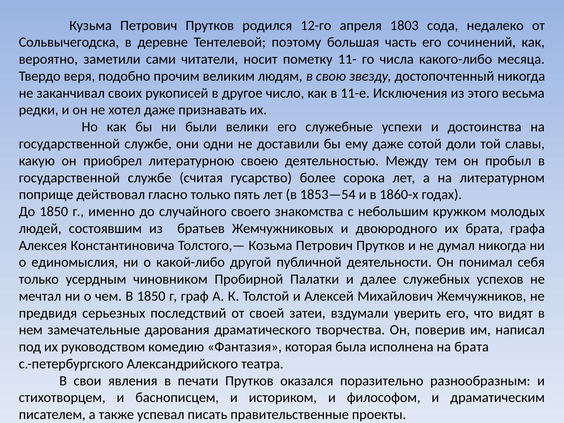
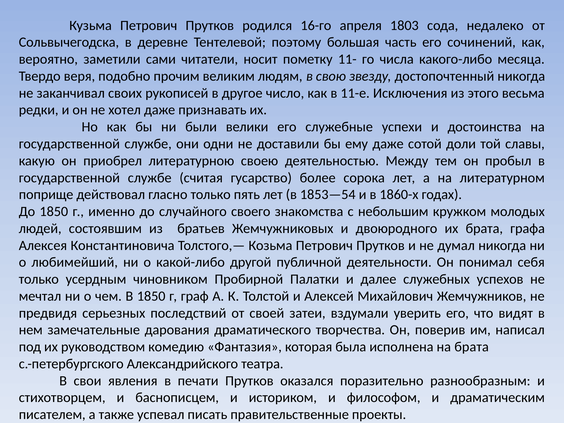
12-го: 12-го -> 16-го (316, 25)
единомыслия: единомыслия -> любимейший (75, 262)
